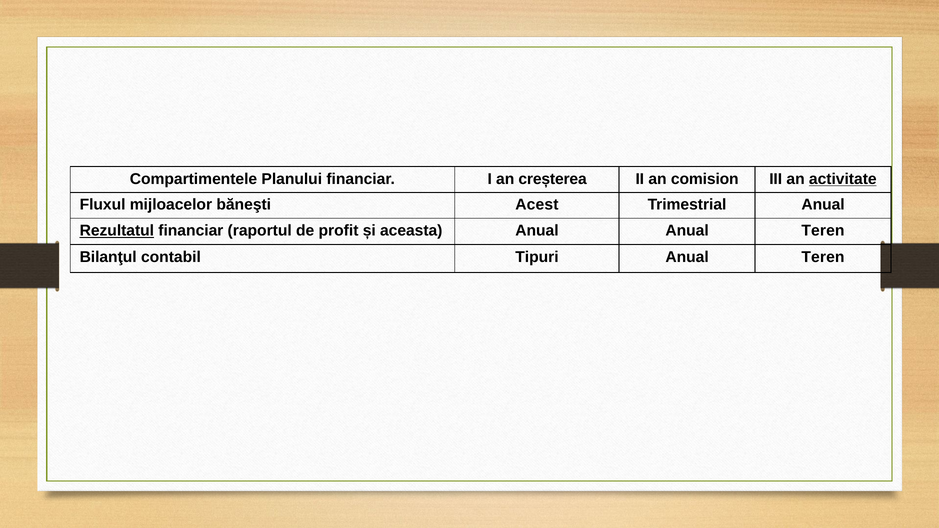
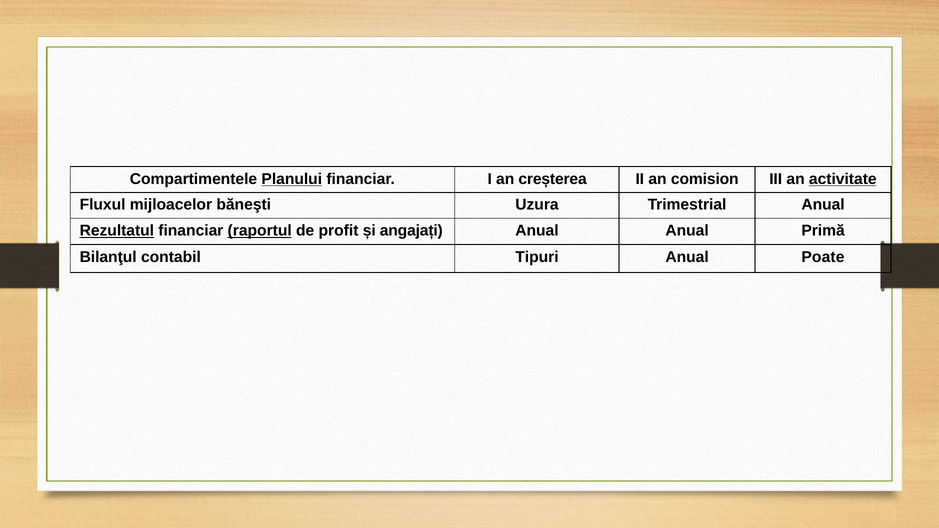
Planului underline: none -> present (292, 179)
Acest: Acest -> Uzura (537, 205)
raportul underline: none -> present (260, 231)
aceasta: aceasta -> angajați (411, 231)
Anual Anual Teren: Teren -> Primă (823, 231)
Teren: Teren -> Poate (823, 257)
